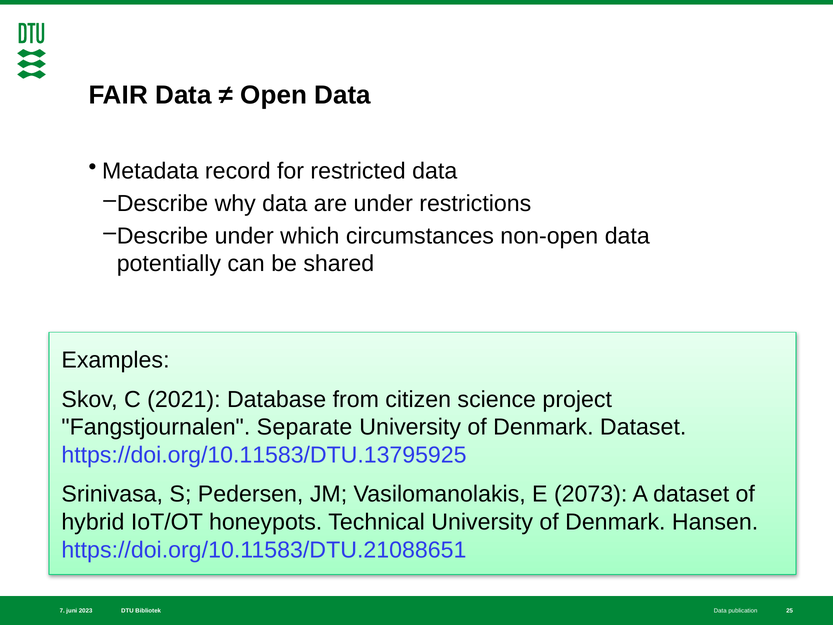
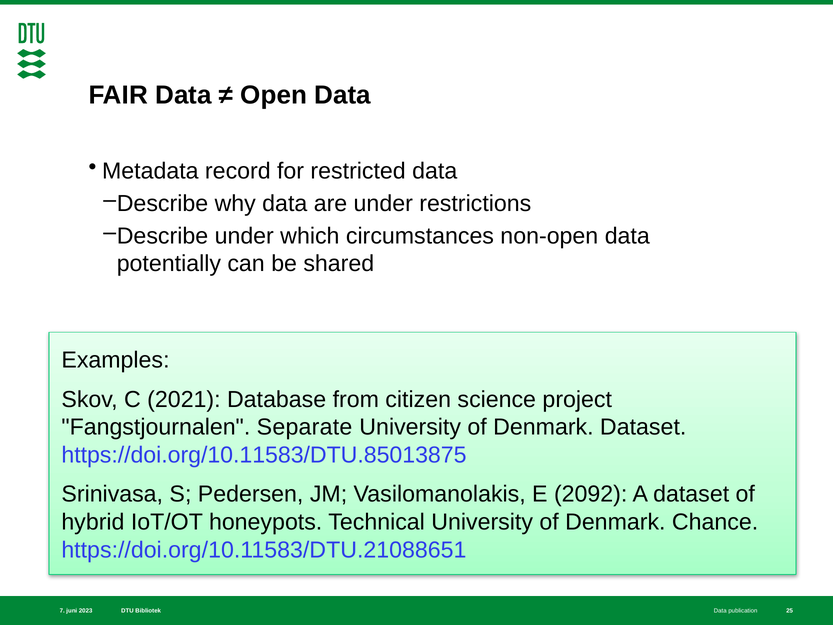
https://doi.org/10.11583/DTU.13795925: https://doi.org/10.11583/DTU.13795925 -> https://doi.org/10.11583/DTU.85013875 (264, 455)
2073: 2073 -> 2092 (591, 494)
Hansen: Hansen -> Chance (715, 522)
